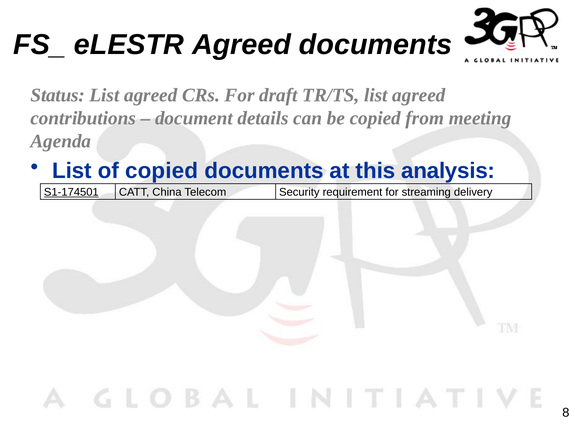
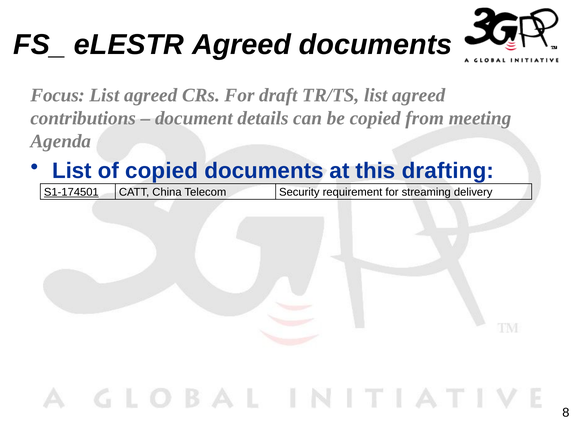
Status: Status -> Focus (58, 95)
analysis: analysis -> drafting (448, 171)
